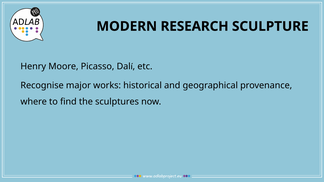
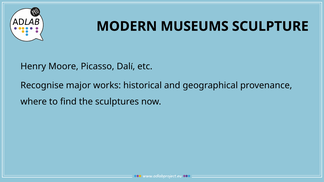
RESEARCH: RESEARCH -> MUSEUMS (195, 26)
